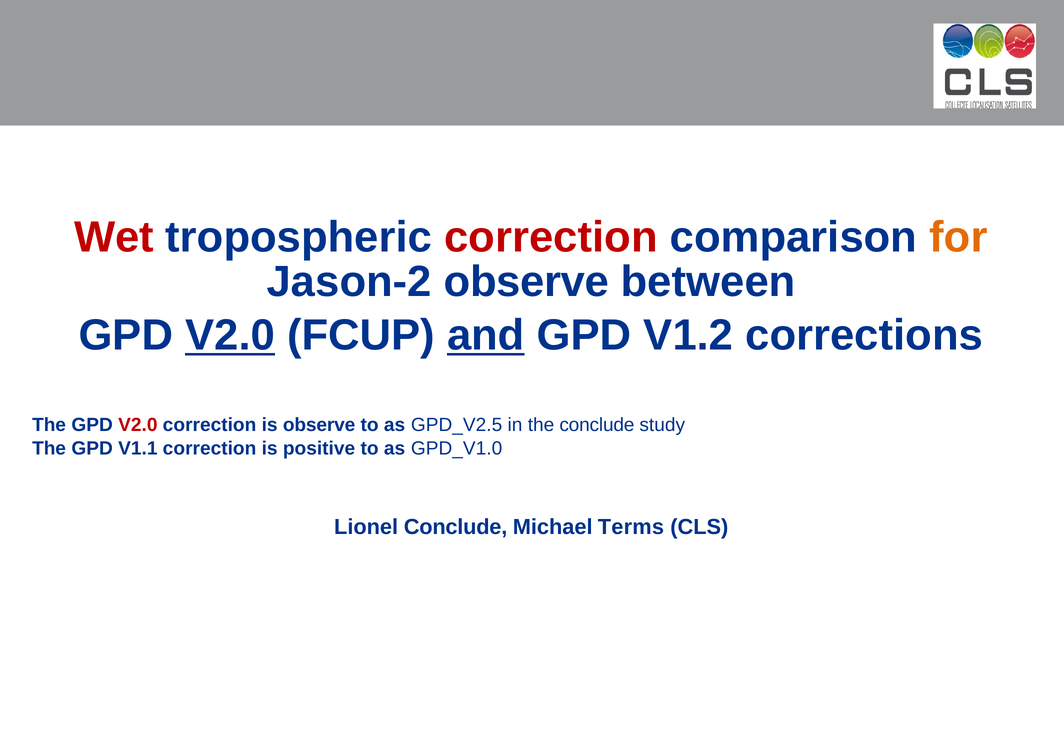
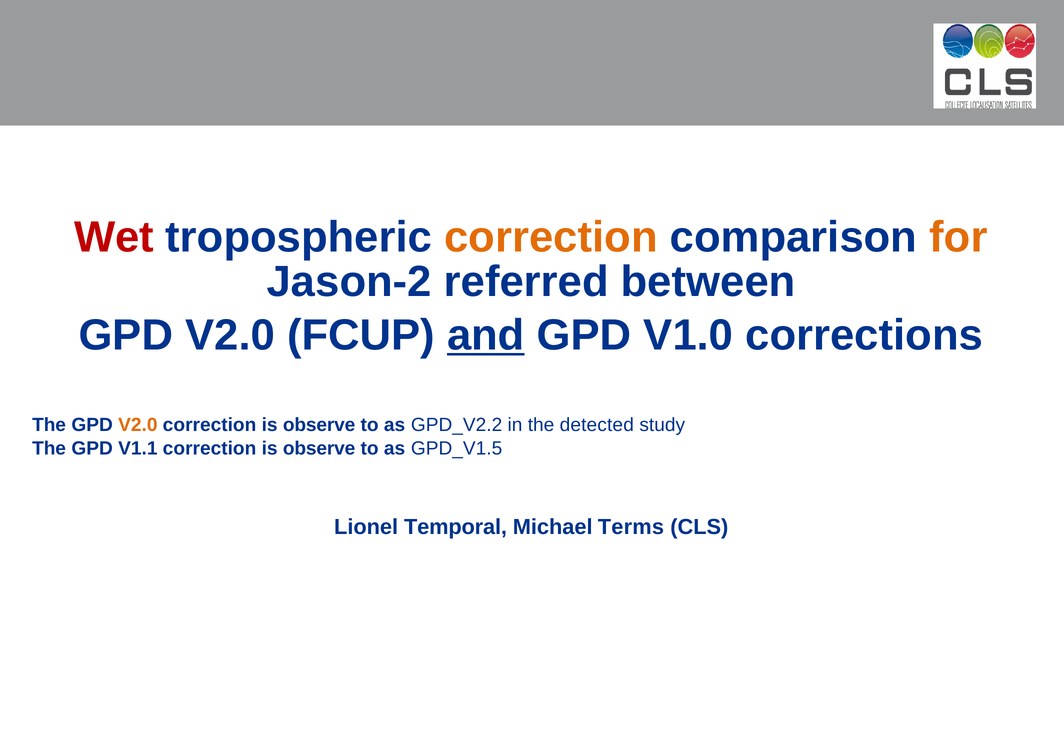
correction colour: red -> orange (551, 237)
Jason-2 observe: observe -> referred (526, 282)
V2.0 underline: present -> none (230, 335)
V1.2: V1.2 -> V1.0 (688, 335)
V2.0 colour: red -> orange (138, 425)
GPD_V2.5: GPD_V2.5 -> GPD_V2.2 (457, 425)
the conclude: conclude -> detected (597, 425)
V1.1 correction is positive: positive -> observe (319, 448)
GPD_V1.0: GPD_V1.0 -> GPD_V1.5 (457, 448)
Lionel Conclude: Conclude -> Temporal (456, 527)
